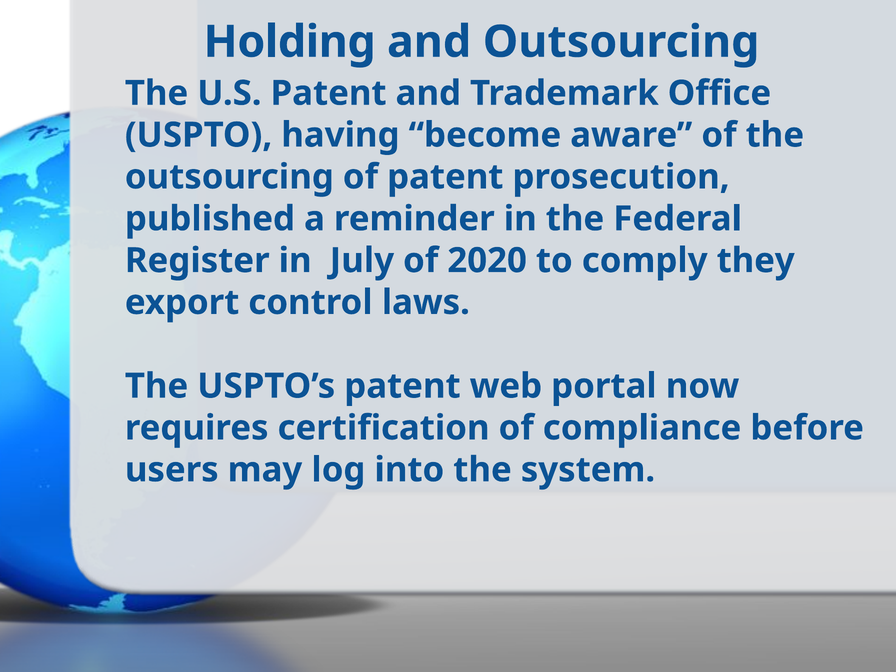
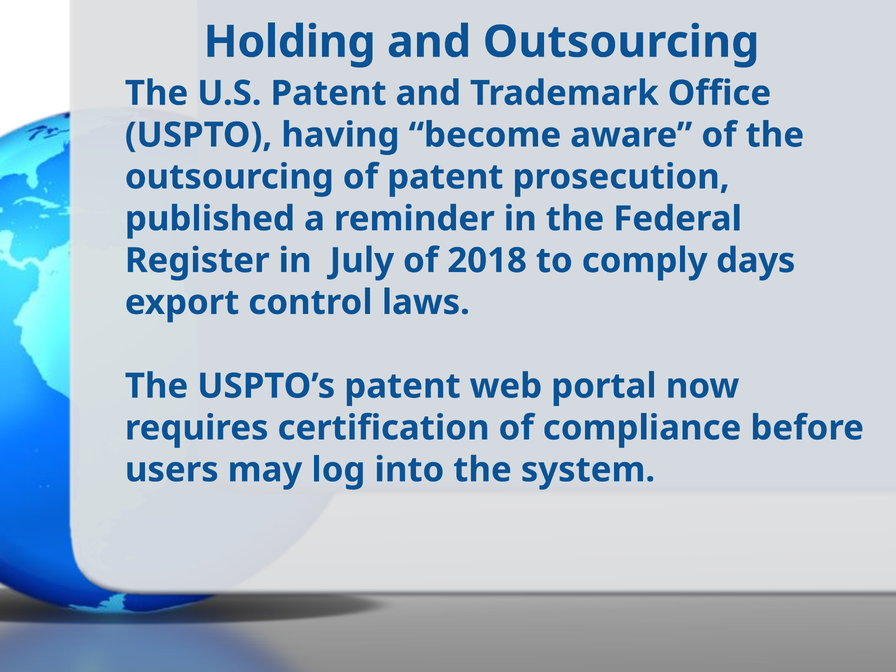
2020: 2020 -> 2018 (487, 261)
they: they -> days (756, 261)
